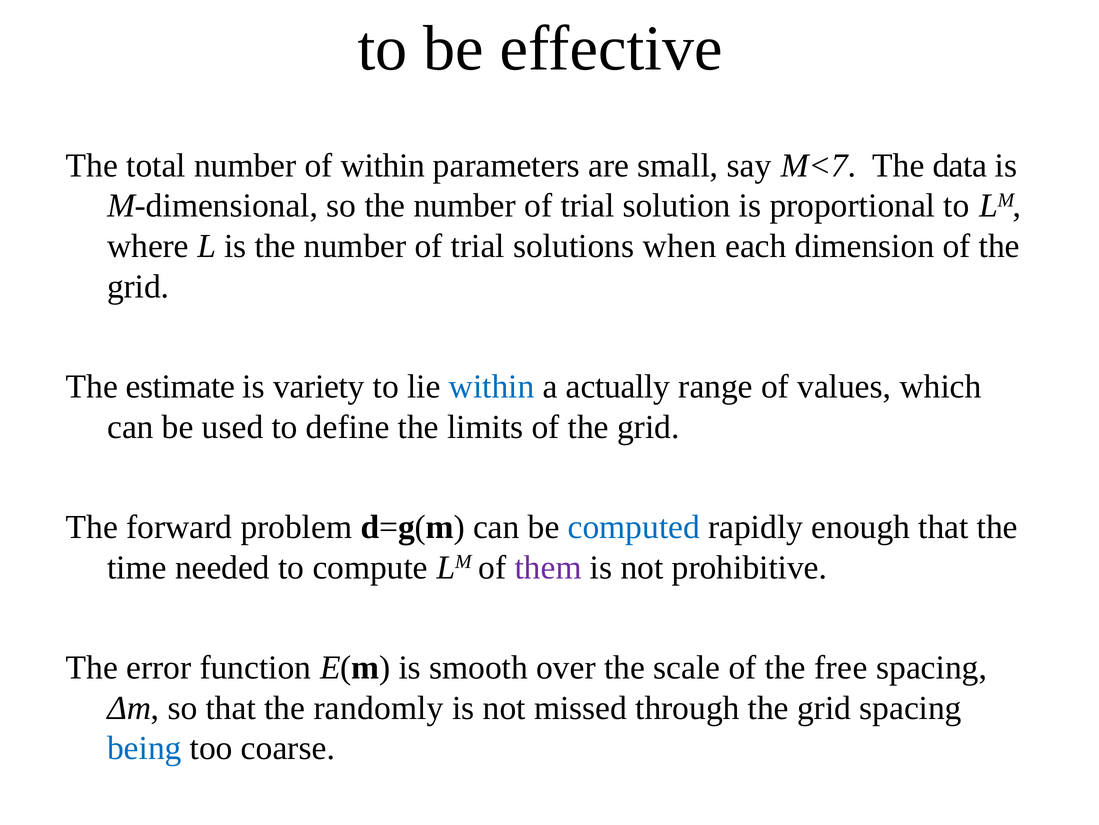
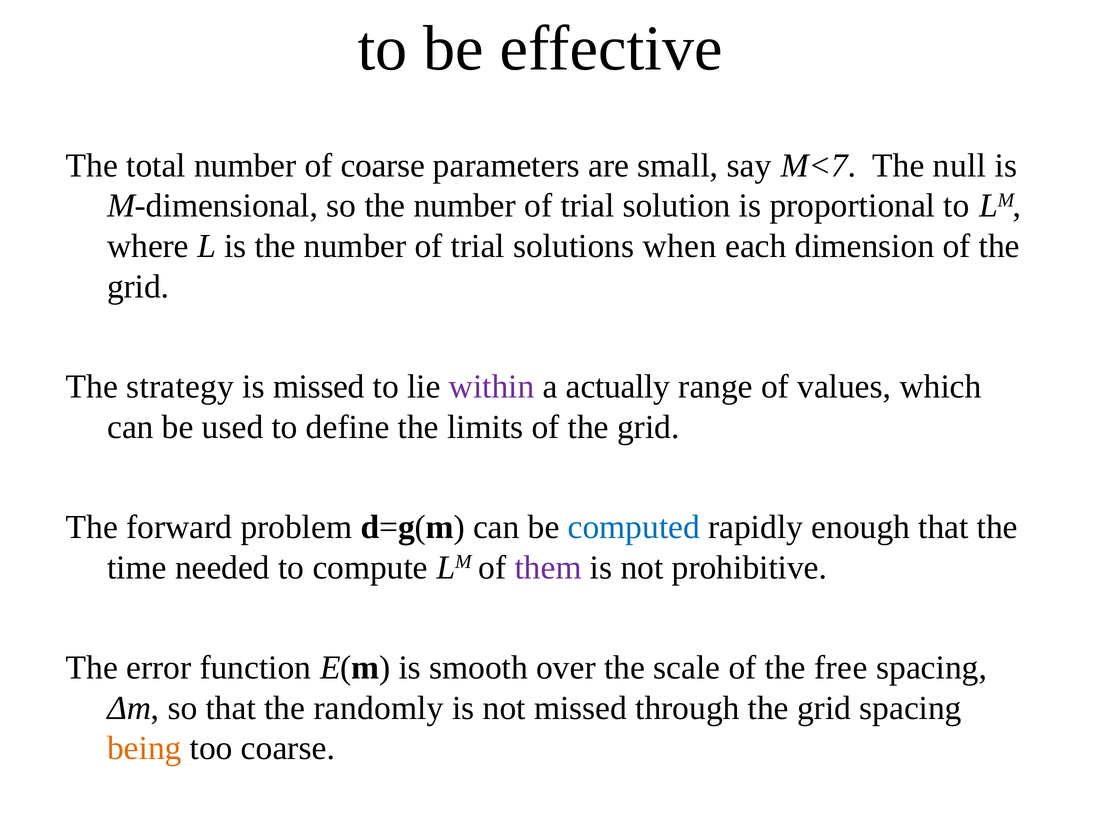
of within: within -> coarse (383, 165)
data: data -> null (960, 165)
estimate: estimate -> strategy (180, 386)
is variety: variety -> missed (319, 386)
within colour: blue -> purple (492, 386)
being colour: blue -> orange (144, 748)
